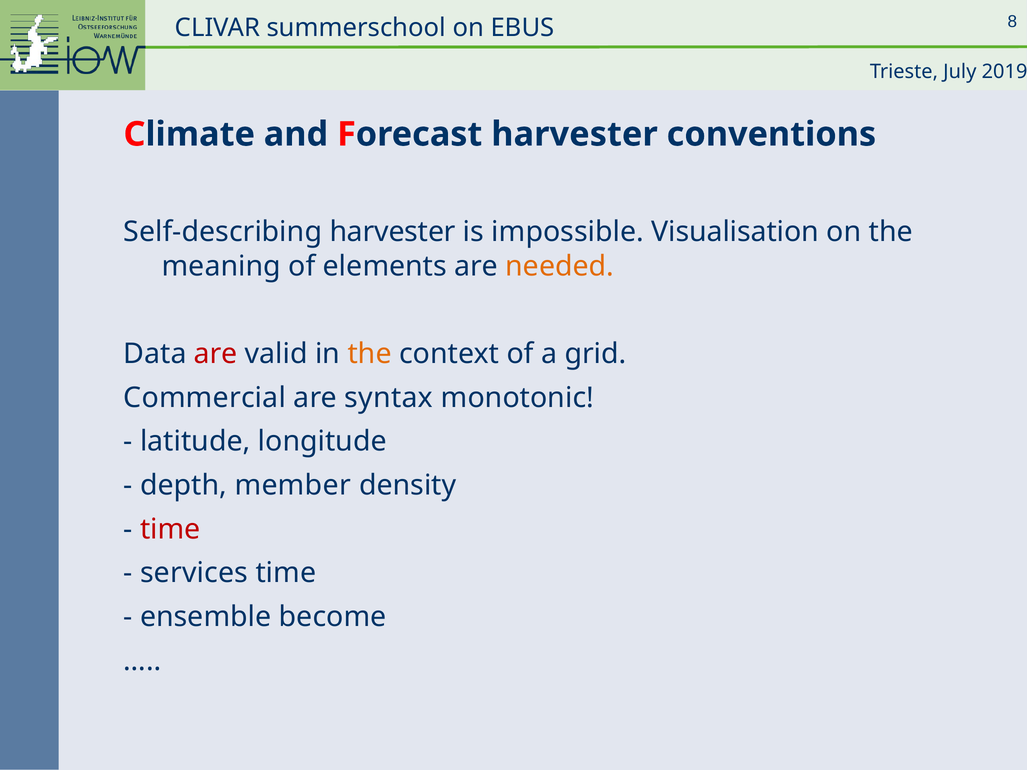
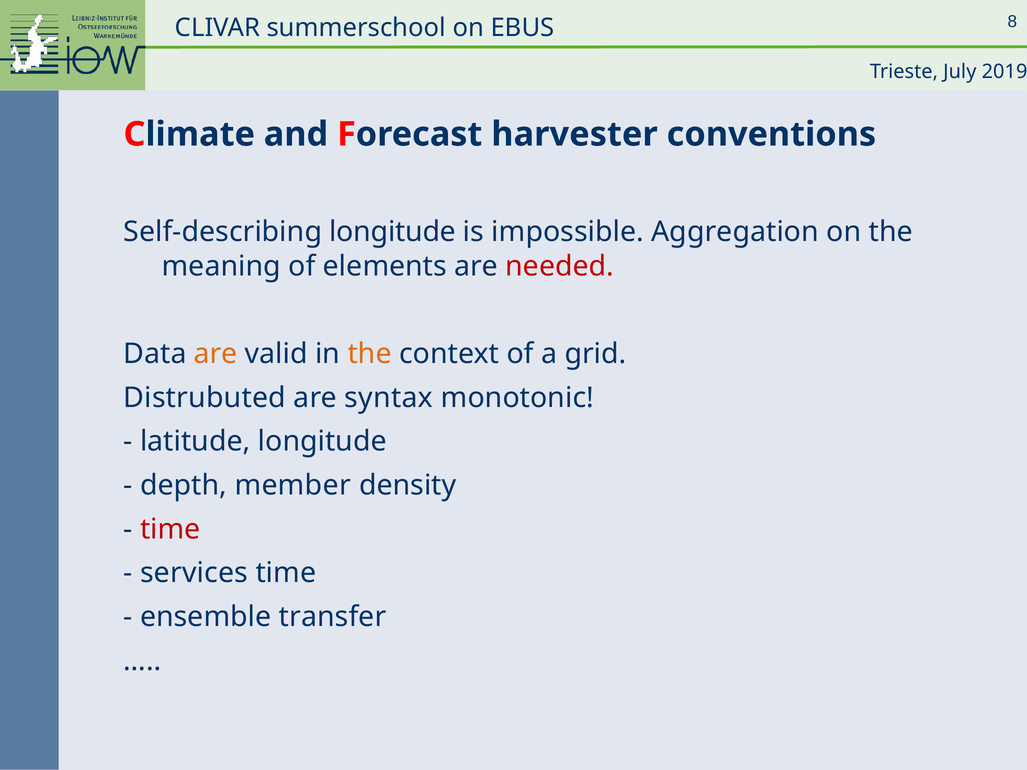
Self-describing harvester: harvester -> longitude (393, 232)
Visualisation: Visualisation -> Aggregation (735, 232)
needed colour: orange -> red (560, 266)
are colour: red -> orange (216, 354)
Commercial: Commercial -> Distrubuted (205, 398)
become: become -> transfer (333, 617)
